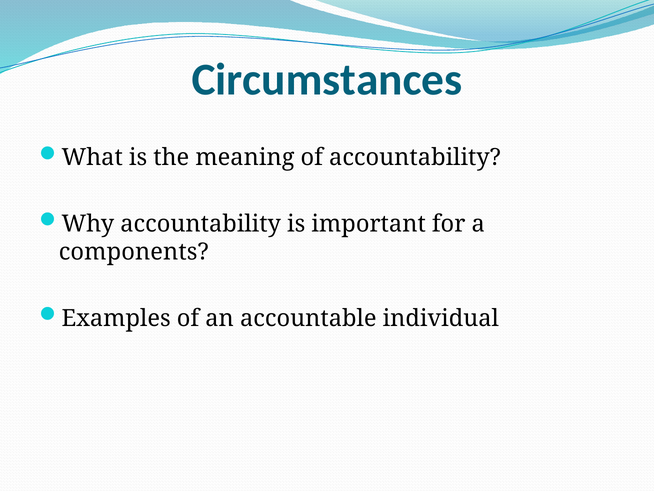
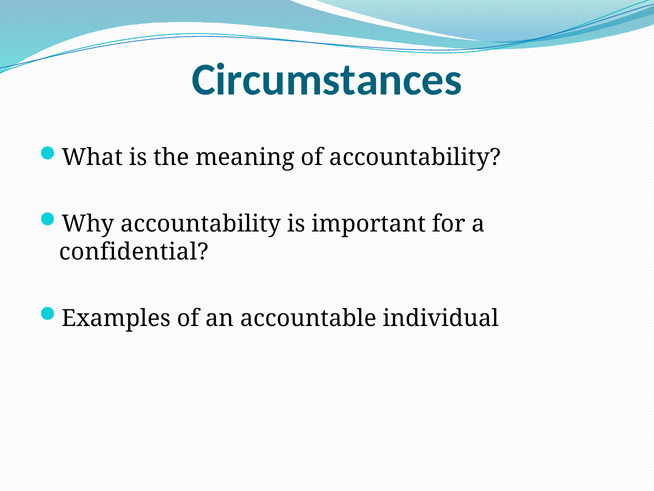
components: components -> confidential (134, 252)
